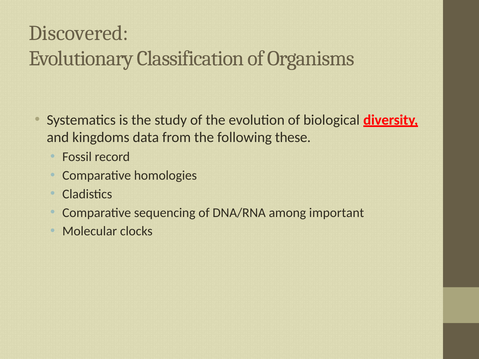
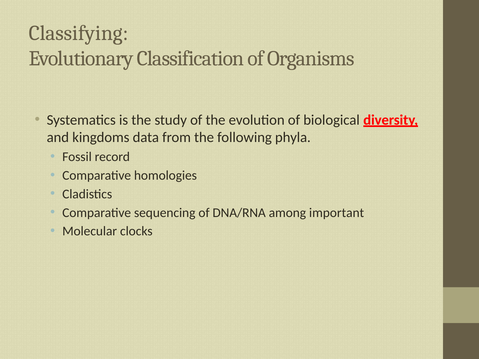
Discovered: Discovered -> Classifying (79, 33)
these: these -> phyla (293, 138)
